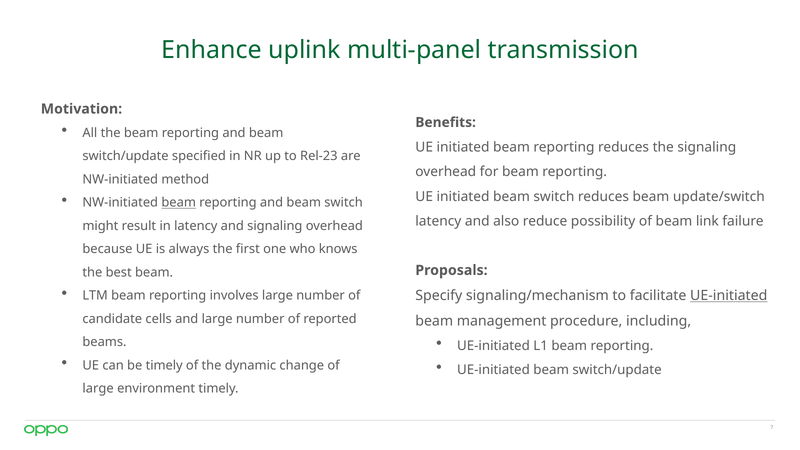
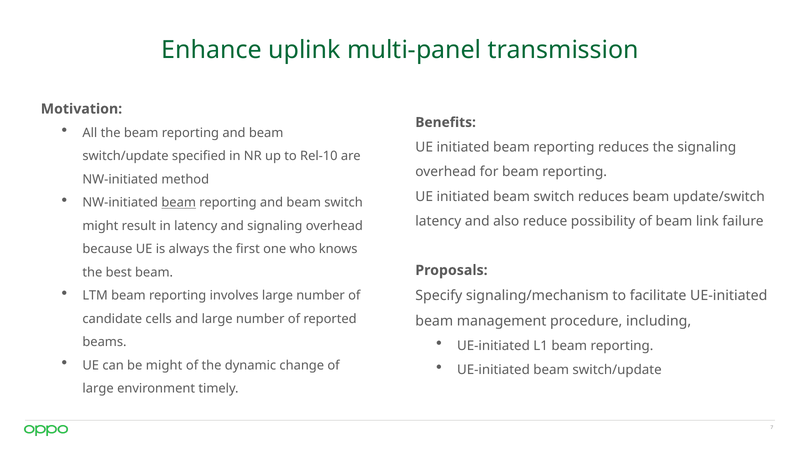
Rel-23: Rel-23 -> Rel-10 (319, 156)
UE-initiated underline: present -> none (729, 296)
be timely: timely -> might (164, 365)
